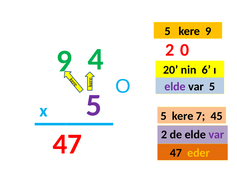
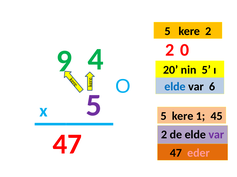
kere 9: 9 -> 2 (208, 31)
nin 6: 6 -> 5 (206, 70)
elde colour: purple -> blue (175, 87)
var 5: 5 -> 6 (212, 87)
7: 7 -> 1 (201, 117)
eder colour: yellow -> pink (199, 154)
